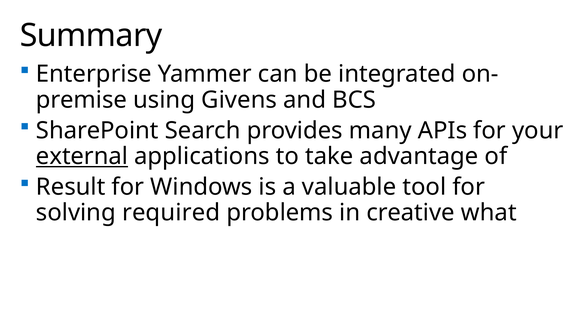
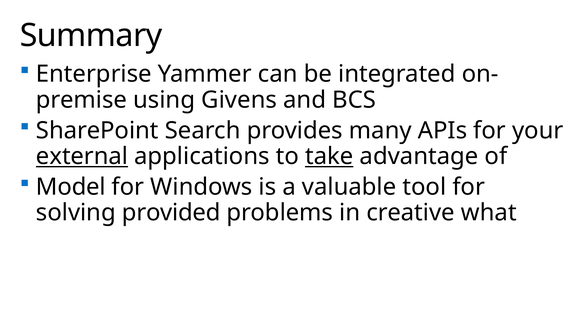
take underline: none -> present (329, 157)
Result: Result -> Model (71, 187)
required: required -> provided (171, 213)
